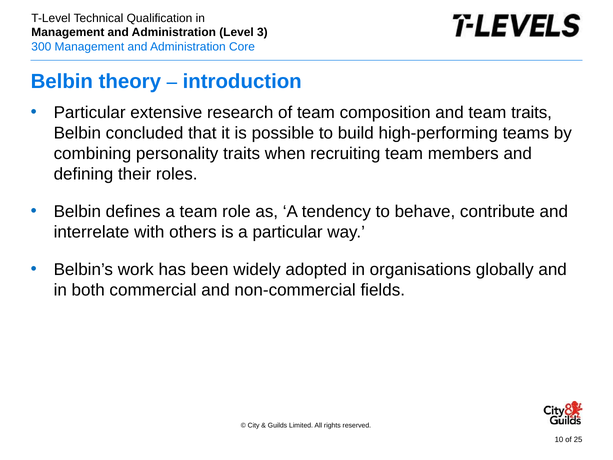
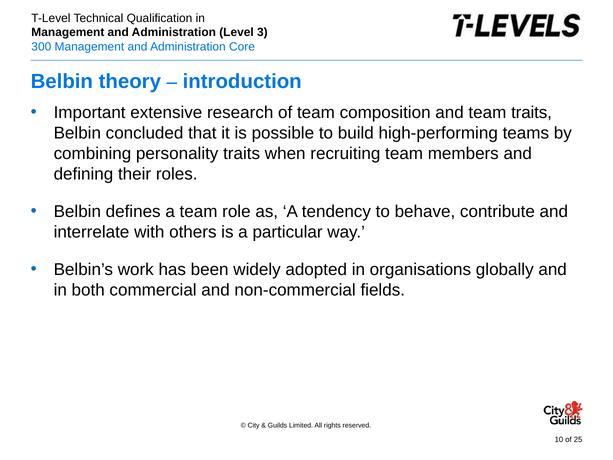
Particular: Particular -> Important (90, 113)
